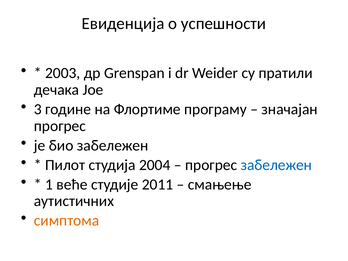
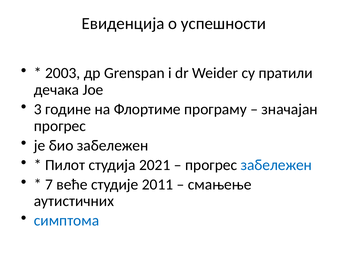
2004: 2004 -> 2021 (155, 165)
1: 1 -> 7 (49, 184)
симптома colour: orange -> blue (67, 221)
